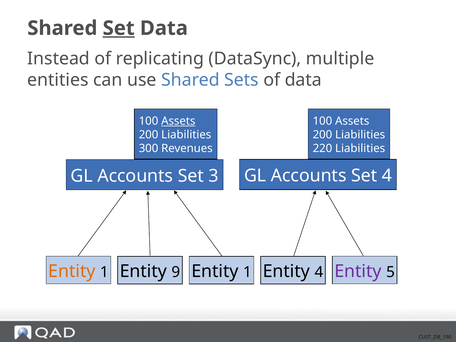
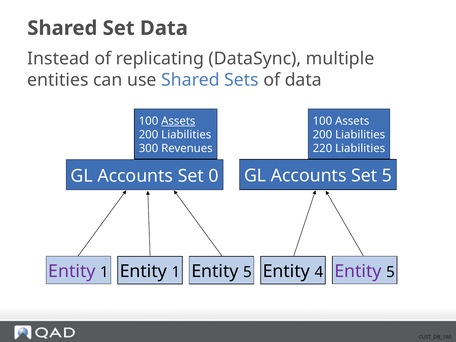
Set underline: present -> none (119, 28)
Set 4: 4 -> 5 (387, 176)
3: 3 -> 0 (214, 176)
Entity colour: orange -> purple (72, 271)
1 Entity 9: 9 -> 1 (176, 272)
1: 1 -> 5 (247, 272)
